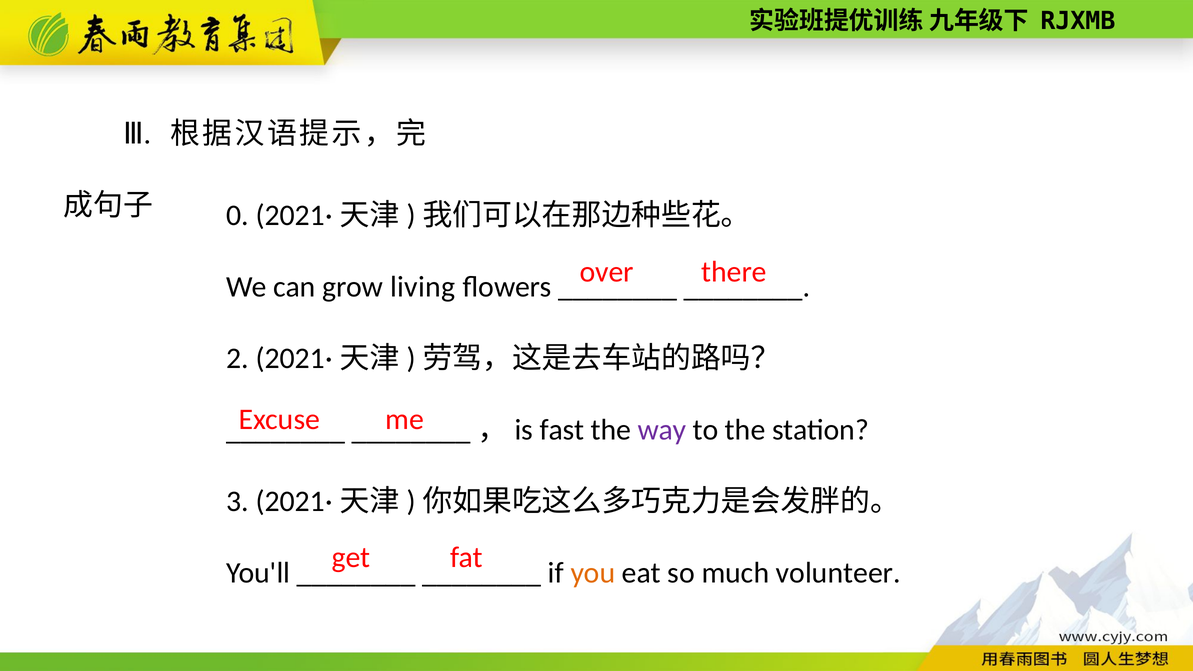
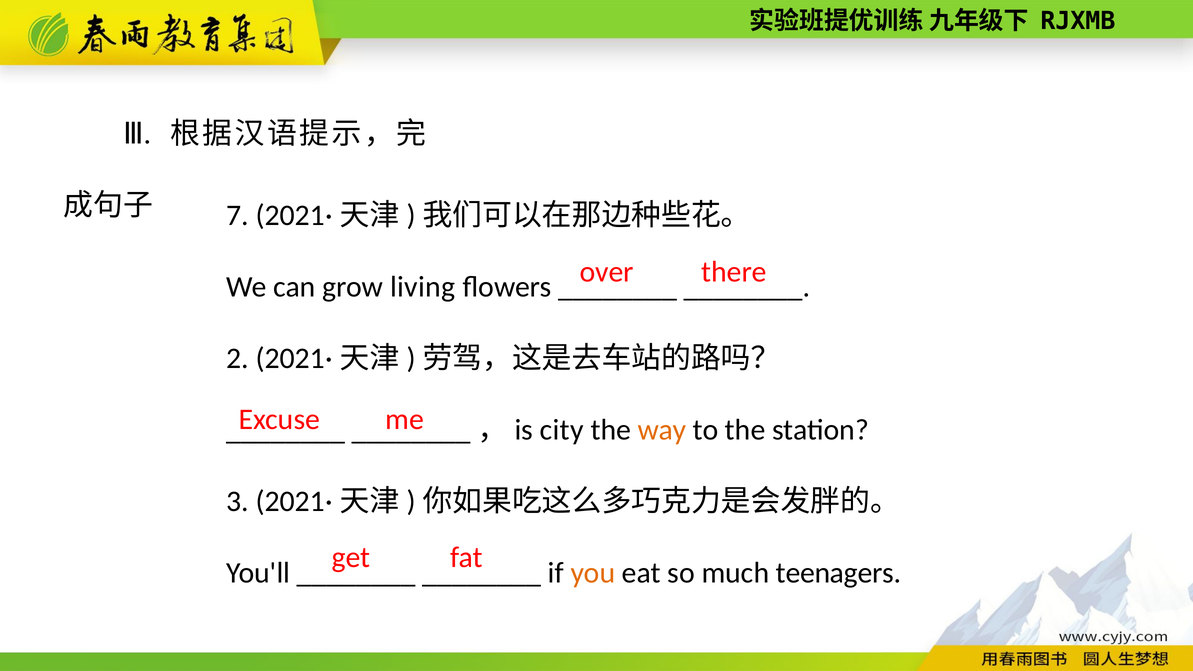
0: 0 -> 7 (238, 215)
fast: fast -> city (562, 430)
way colour: purple -> orange (662, 430)
volunteer: volunteer -> teenagers (839, 573)
